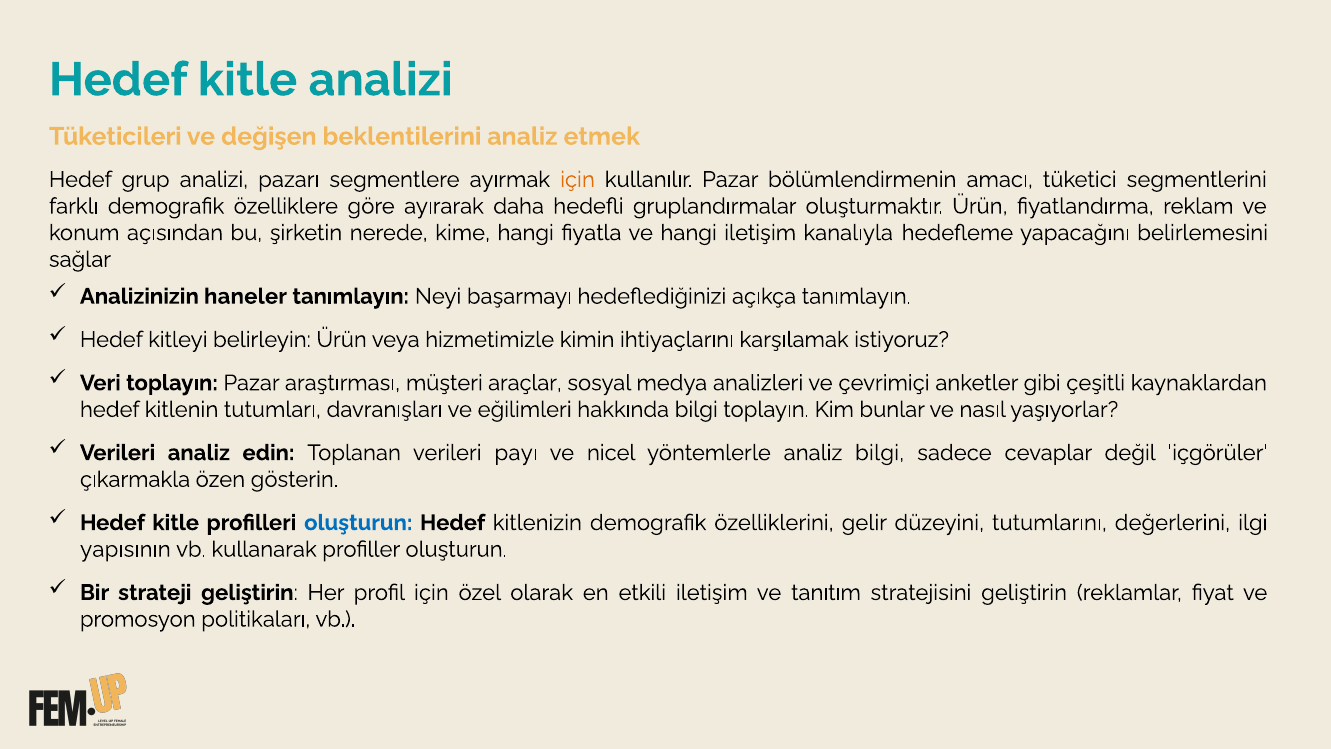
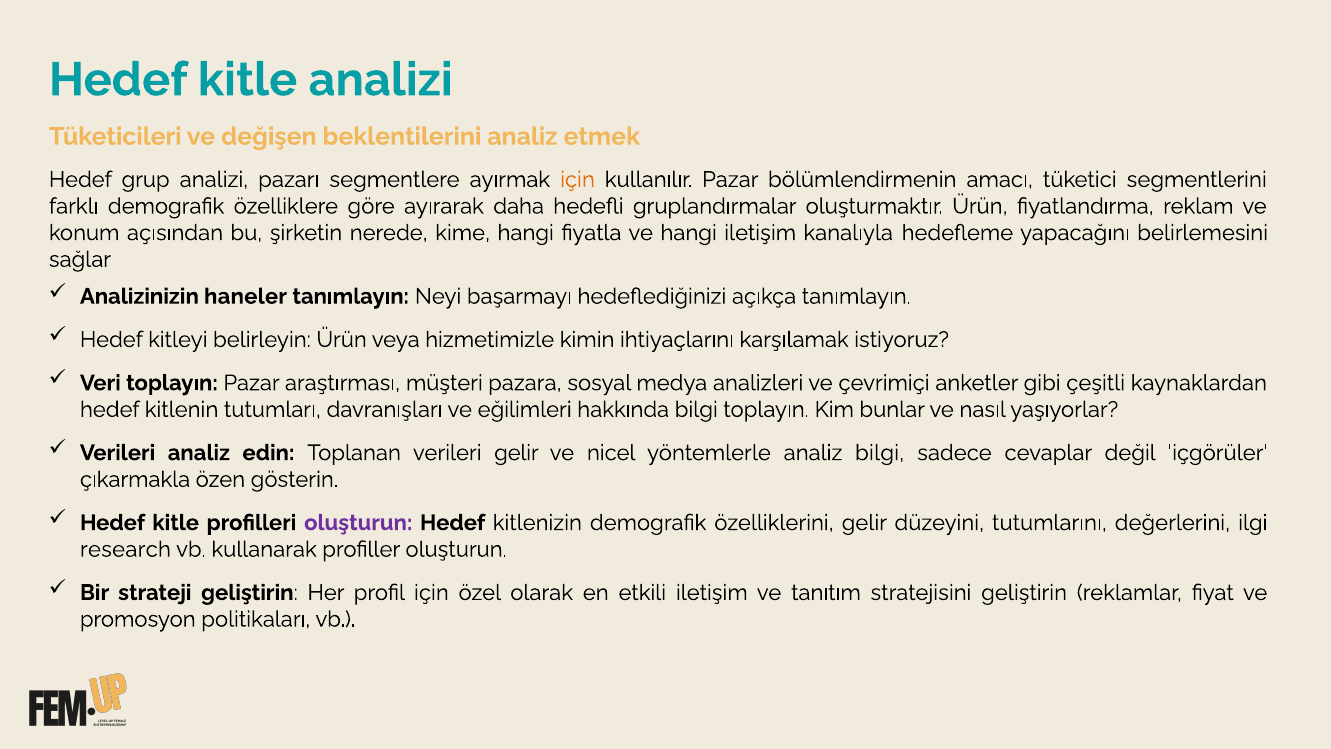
araçlar: araçlar -> pazara (525, 383)
verileri payı: payı -> gelir (516, 453)
oluşturun colour: blue -> purple (358, 523)
yapısının: yapısının -> research (125, 549)
